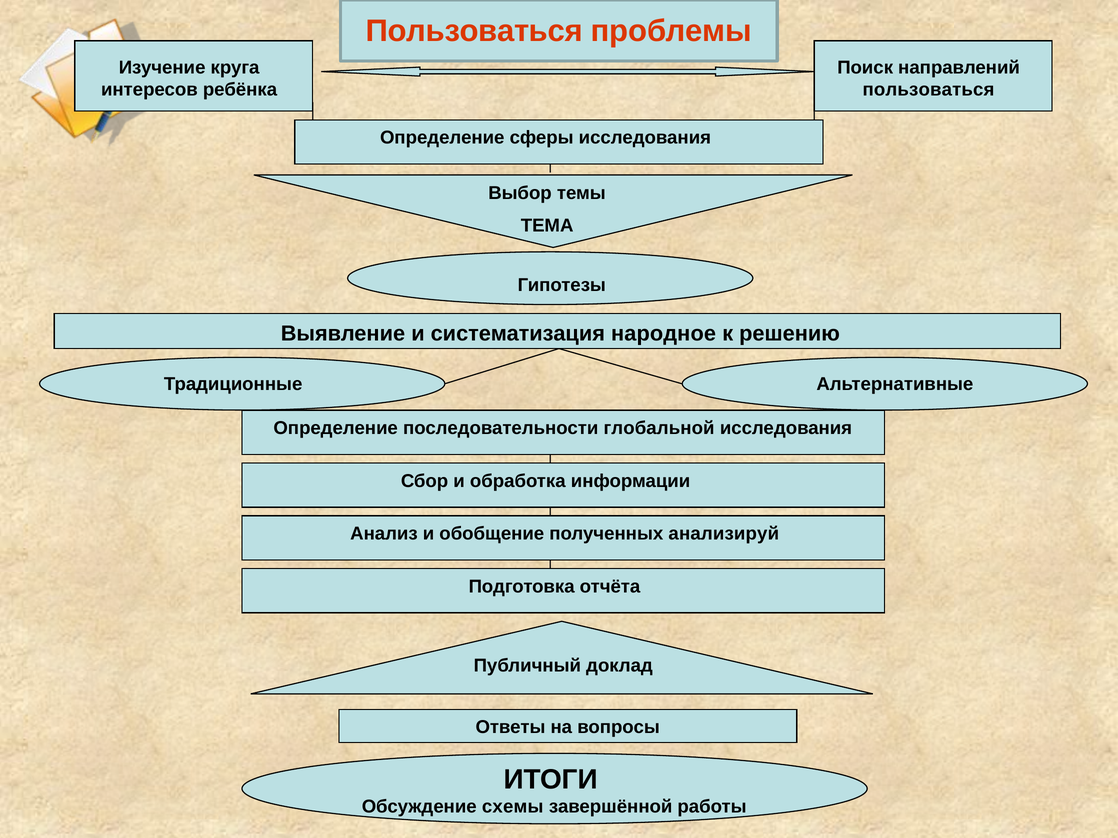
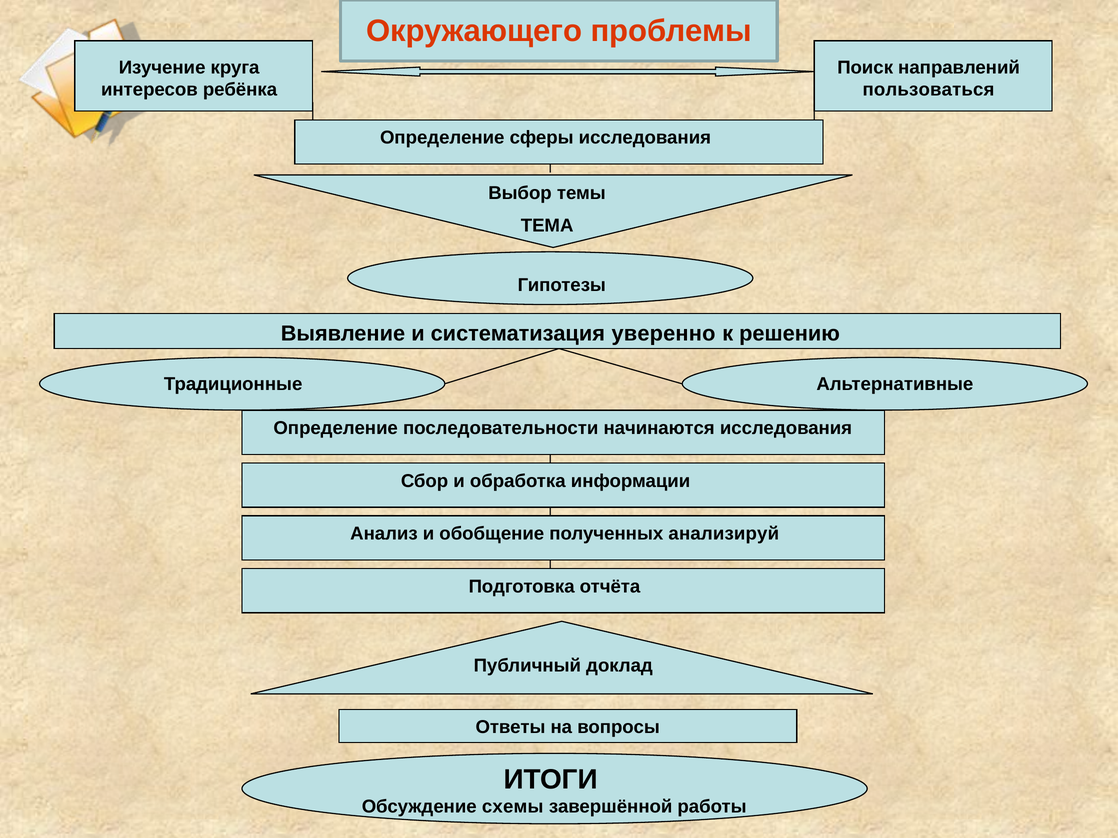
Пользоваться: Пользоваться -> Окружающего (474, 31)
народное: народное -> уверенно (663, 334)
глобальной: глобальной -> начинаются (659, 428)
